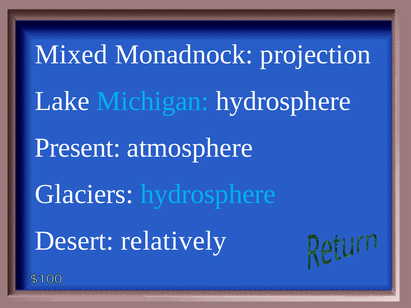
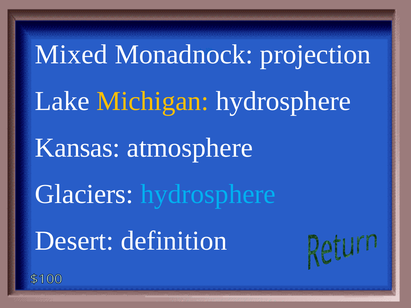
Michigan colour: light blue -> yellow (153, 101)
Present: Present -> Kansas (78, 148)
relatively: relatively -> definition (174, 241)
